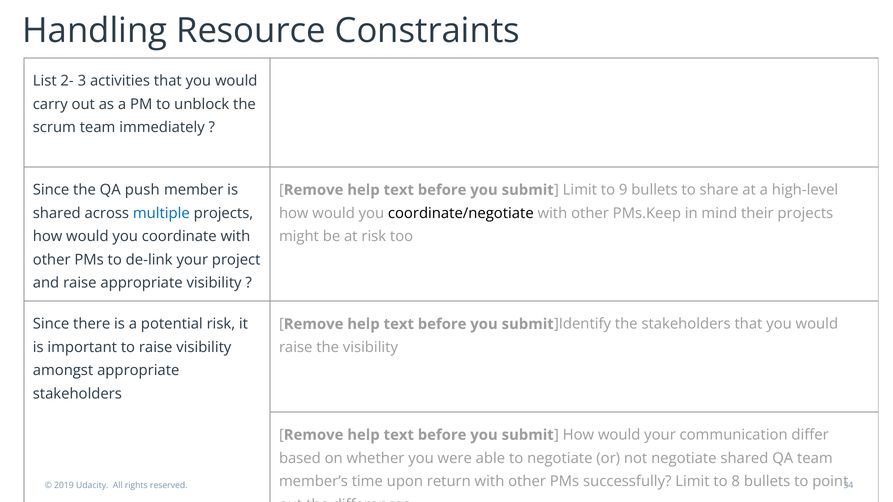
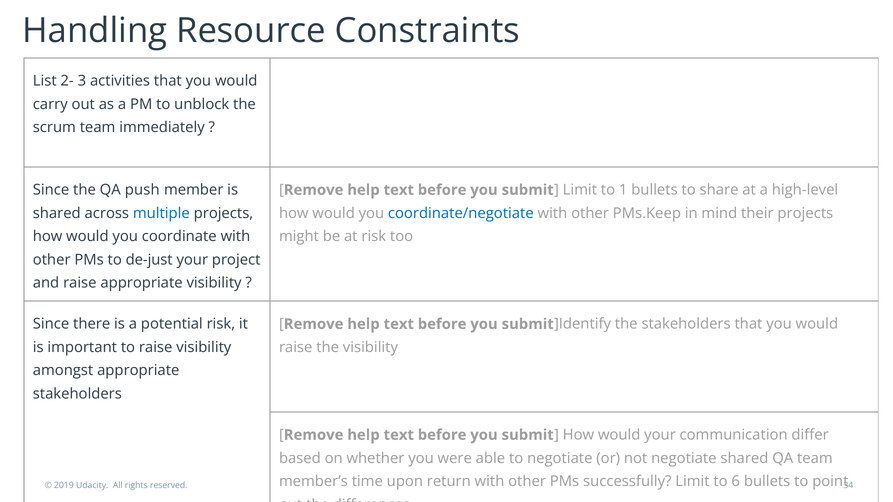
9: 9 -> 1 (623, 190)
coordinate/negotiate colour: black -> blue (461, 213)
de-link: de-link -> de-just (149, 260)
8: 8 -> 6 (736, 482)
